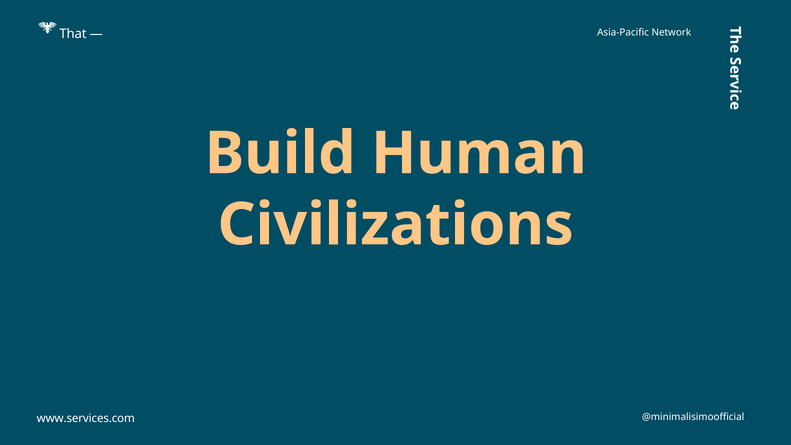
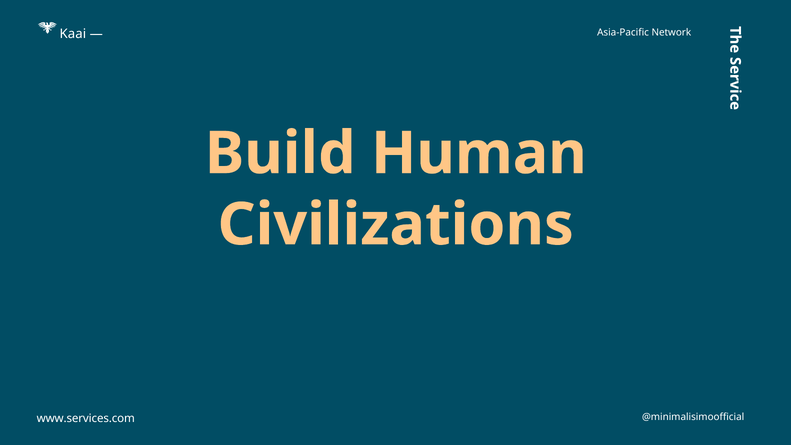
That: That -> Kaai (73, 34)
